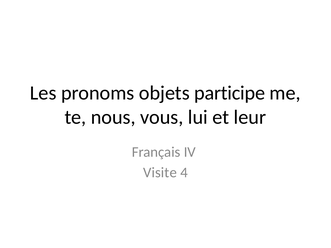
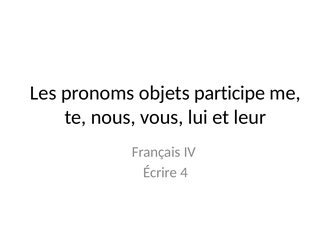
Visite: Visite -> Écrire (160, 173)
